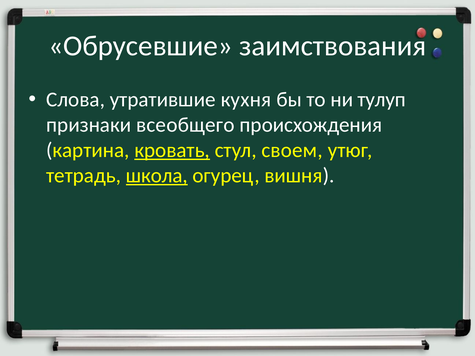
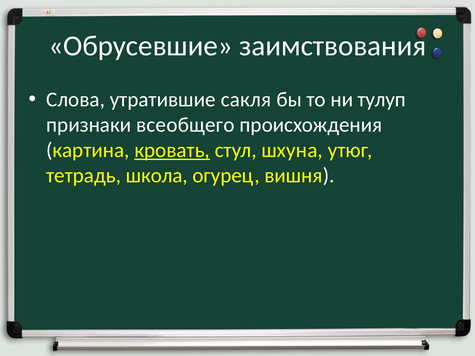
кухня: кухня -> сакля (246, 100)
своем: своем -> шхуна (292, 150)
школа underline: present -> none (157, 176)
